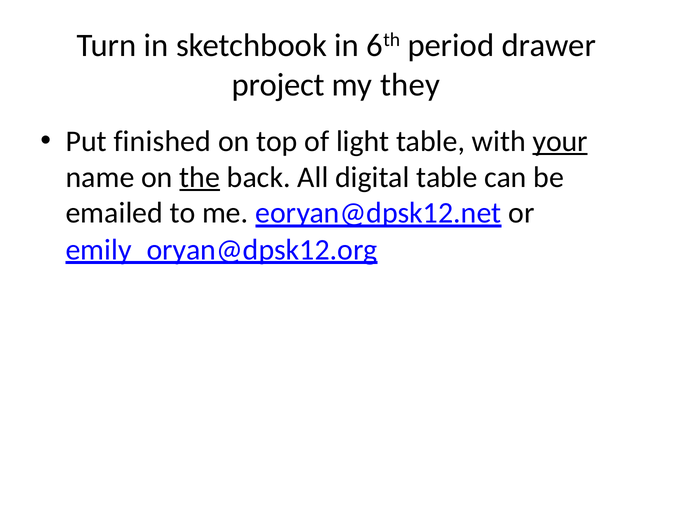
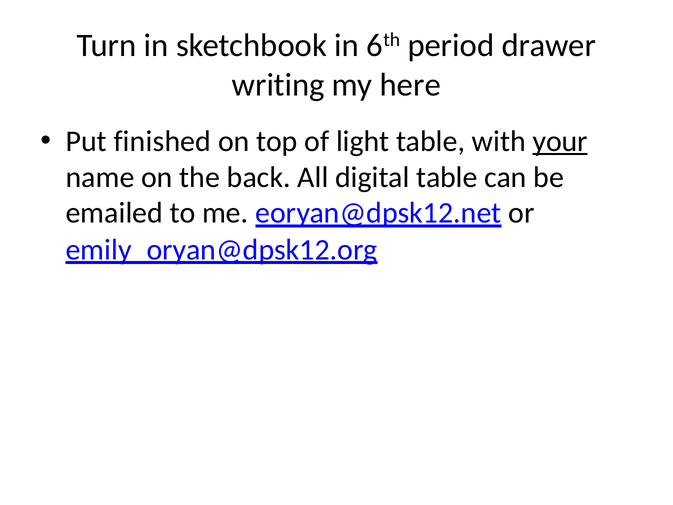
project: project -> writing (278, 85)
they: they -> here (410, 85)
the underline: present -> none (200, 177)
